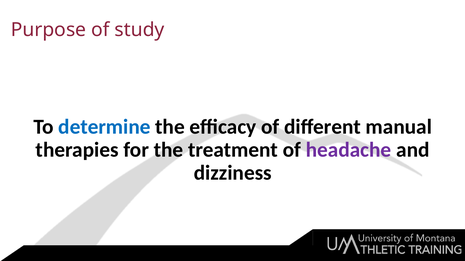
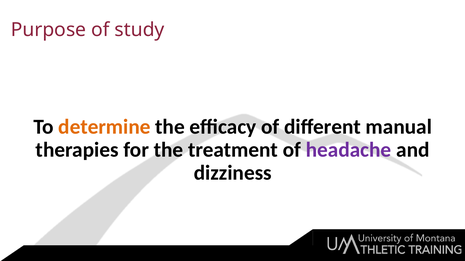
determine colour: blue -> orange (104, 127)
